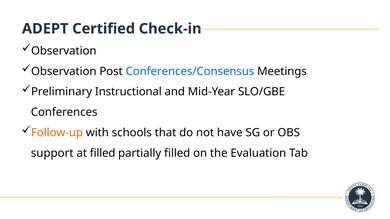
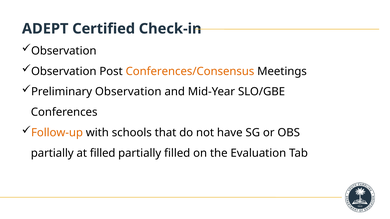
Conferences/Consensus colour: blue -> orange (190, 71)
Preliminary Instructional: Instructional -> Observation (128, 92)
support: support -> partially (52, 153)
